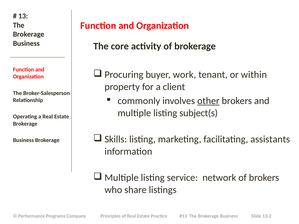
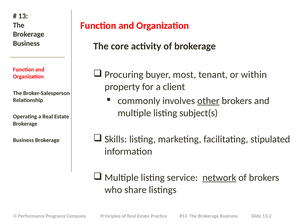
work: work -> most (184, 75)
assistants: assistants -> stipulated (270, 139)
network underline: none -> present (219, 178)
